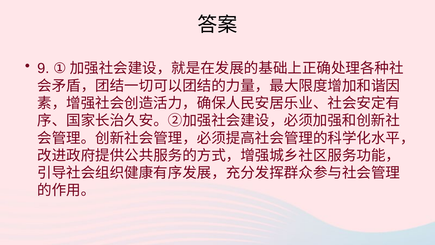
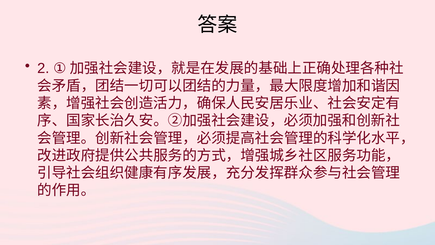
9: 9 -> 2 (43, 68)
